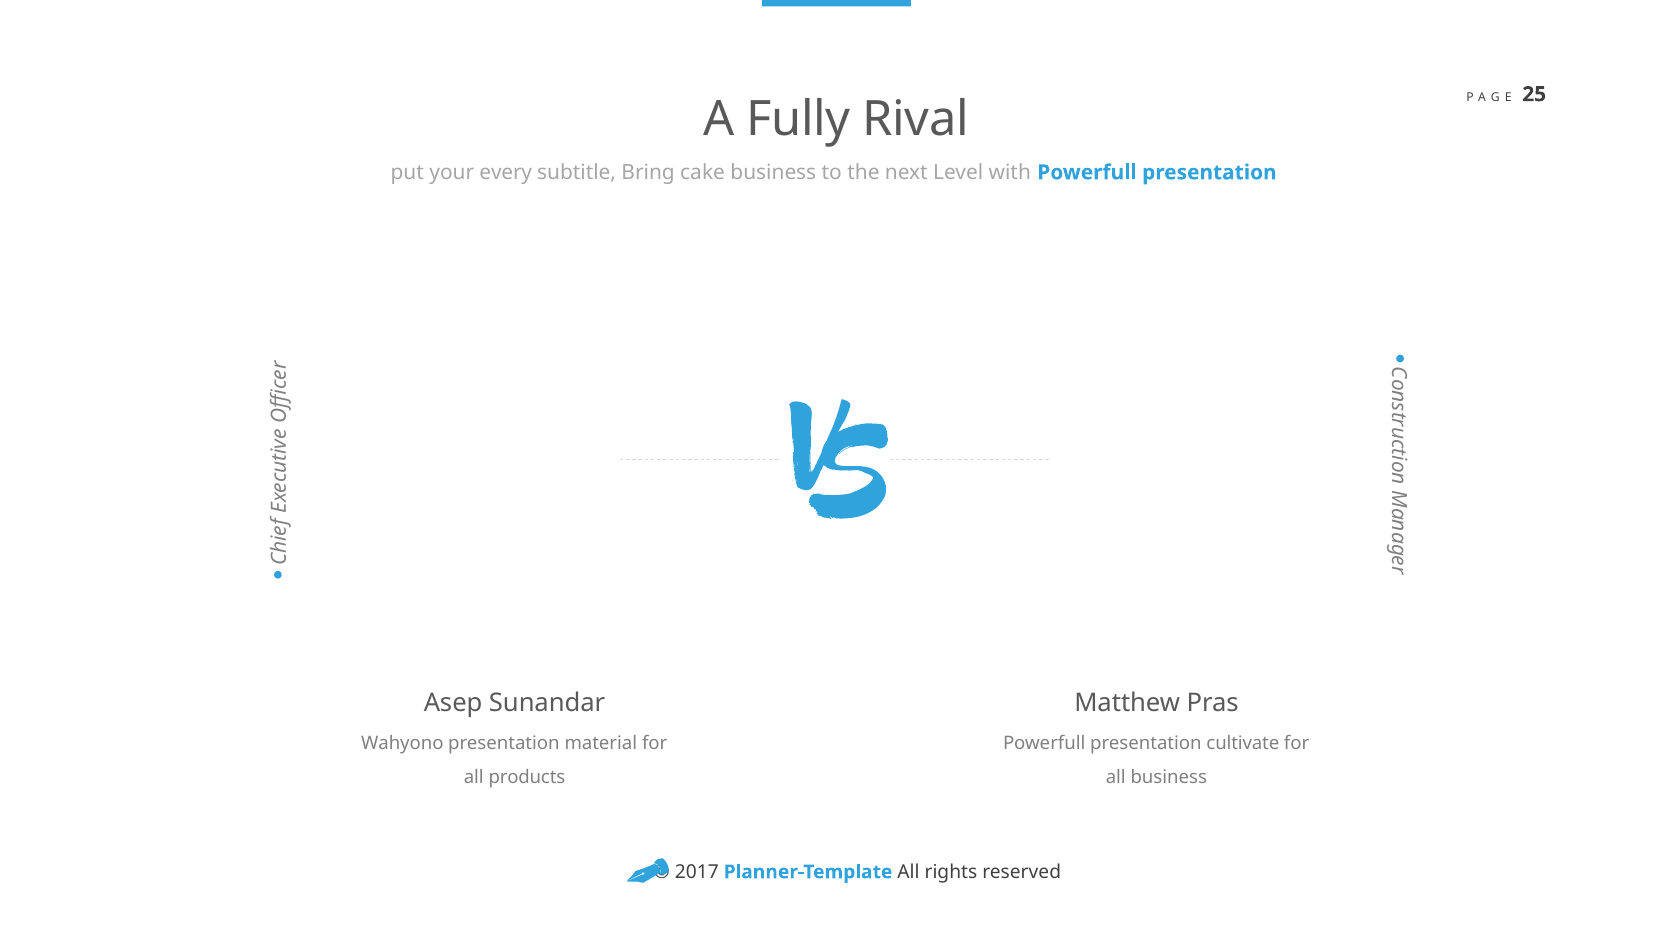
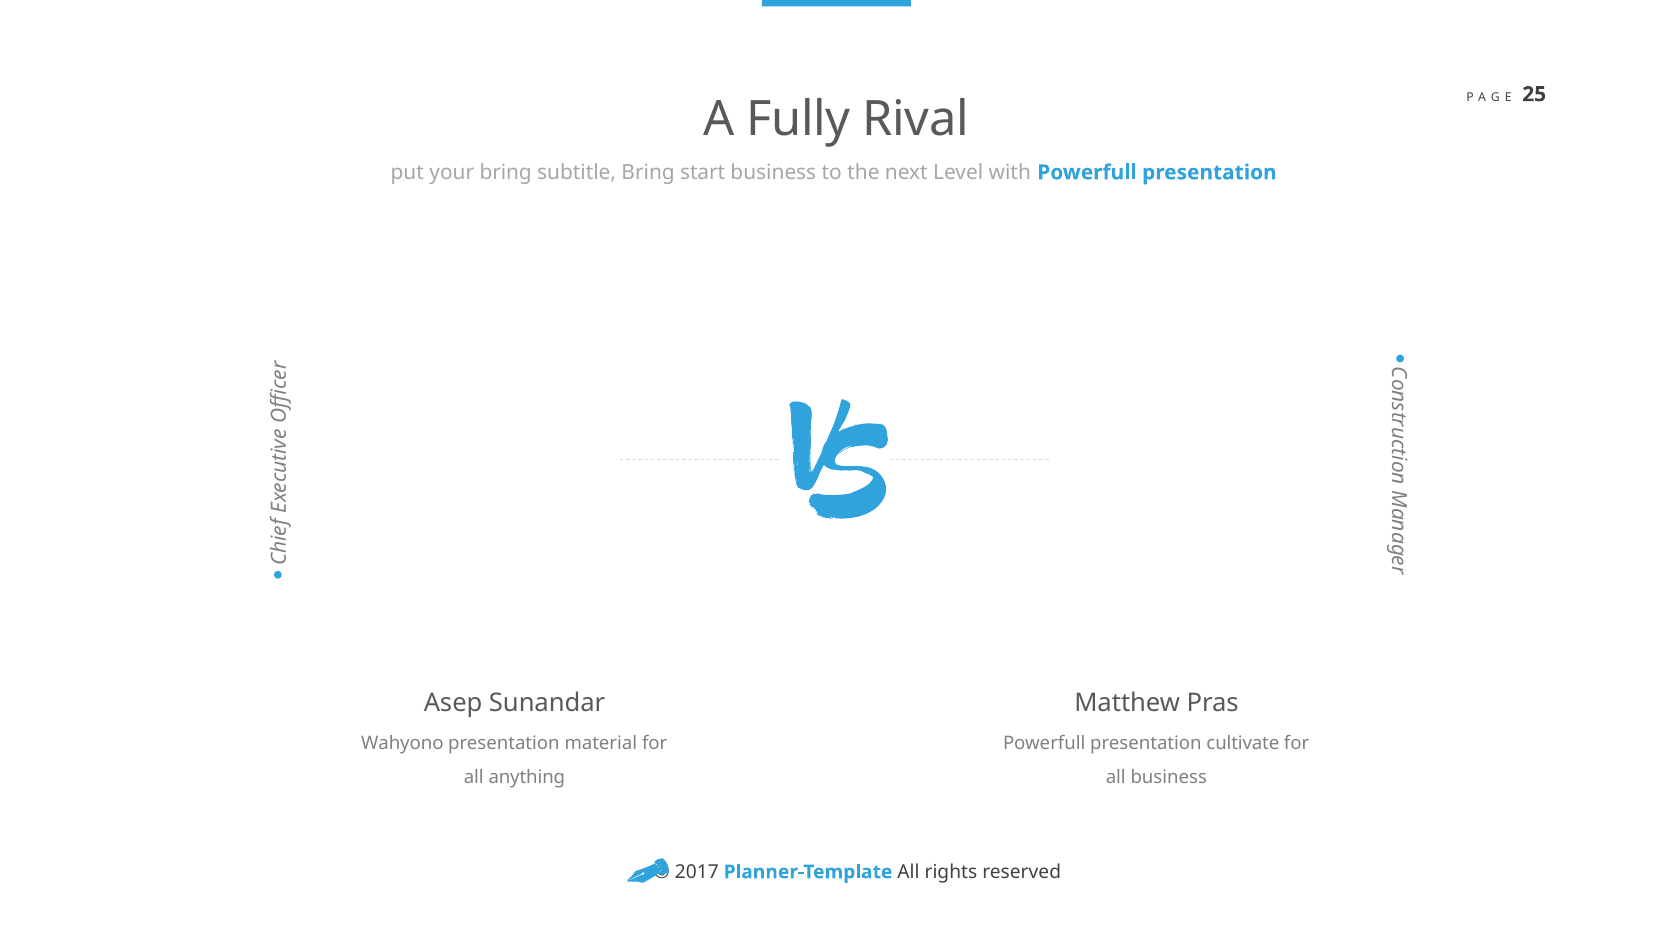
your every: every -> bring (506, 172)
cake: cake -> start (703, 172)
products: products -> anything (527, 777)
